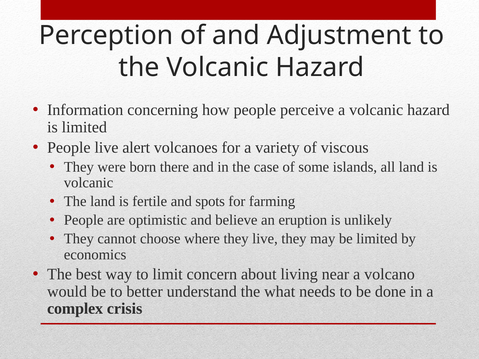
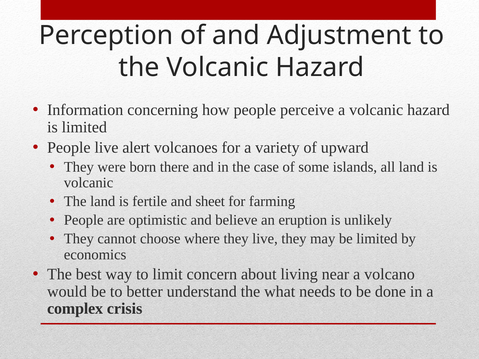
viscous: viscous -> upward (345, 148)
spots: spots -> sheet (210, 202)
